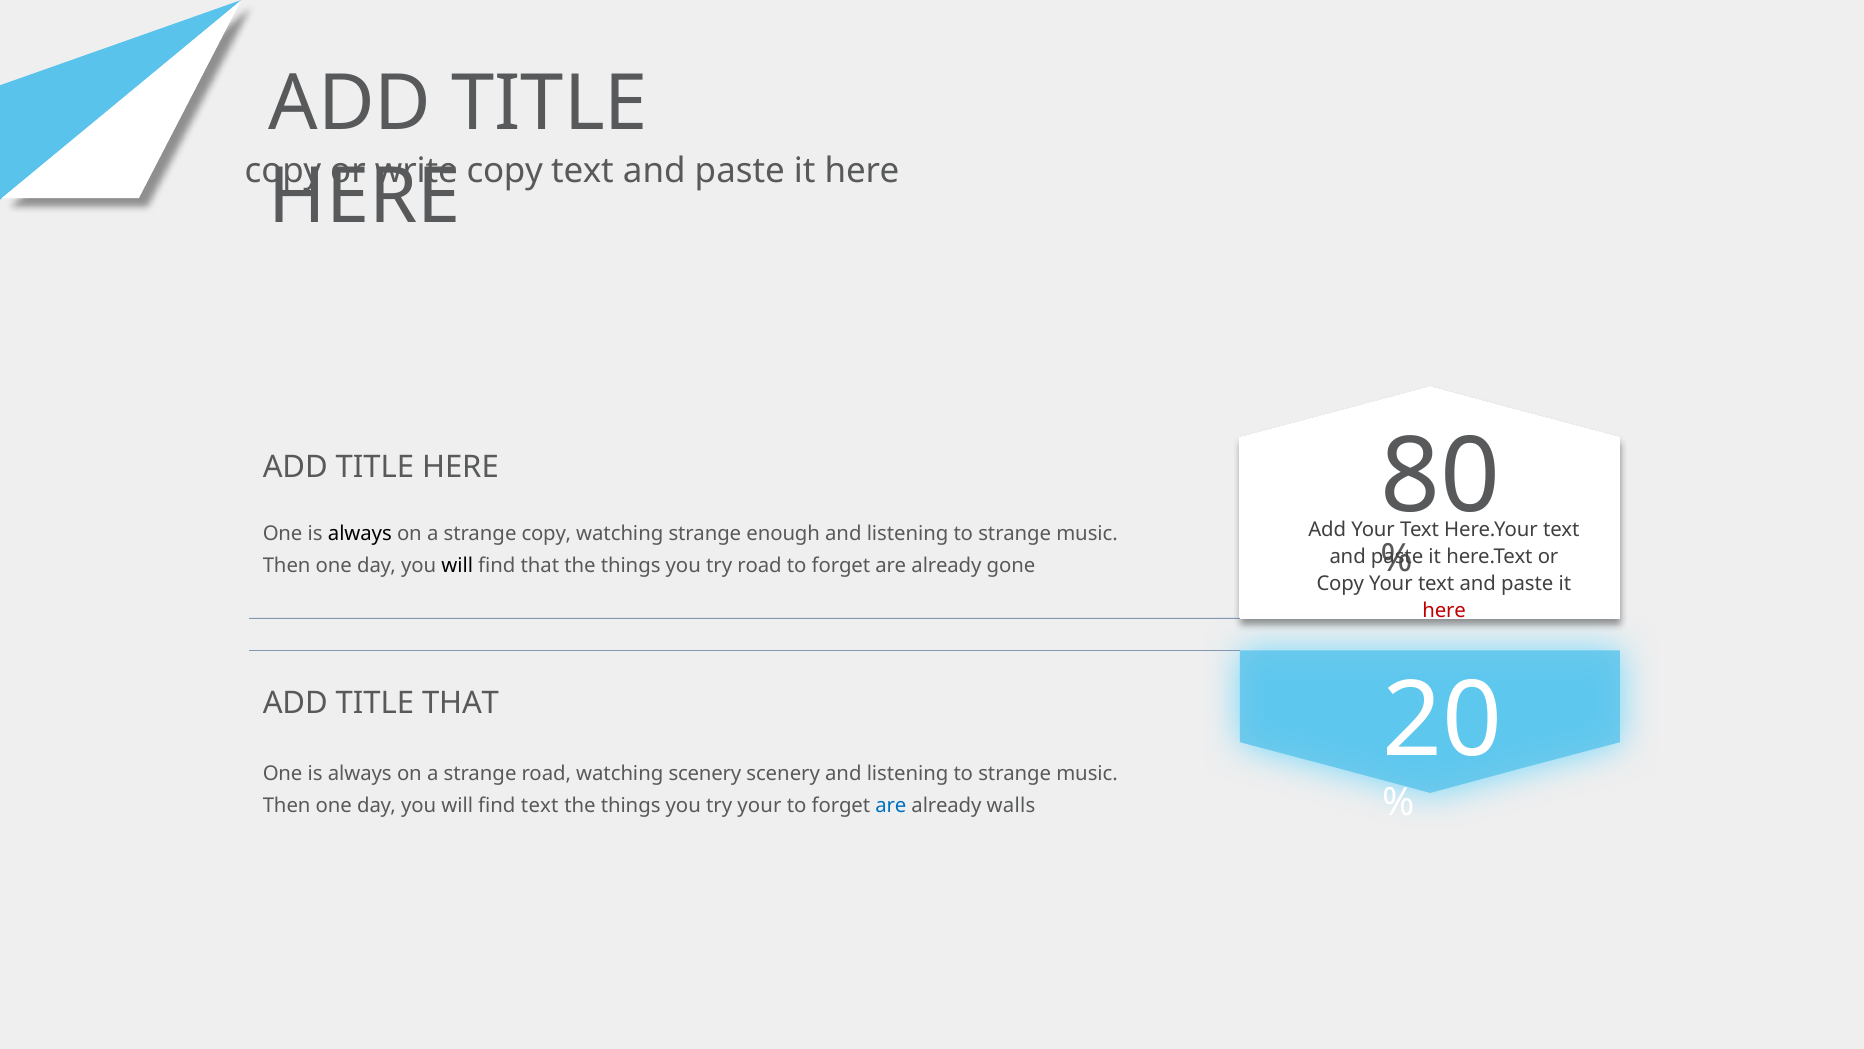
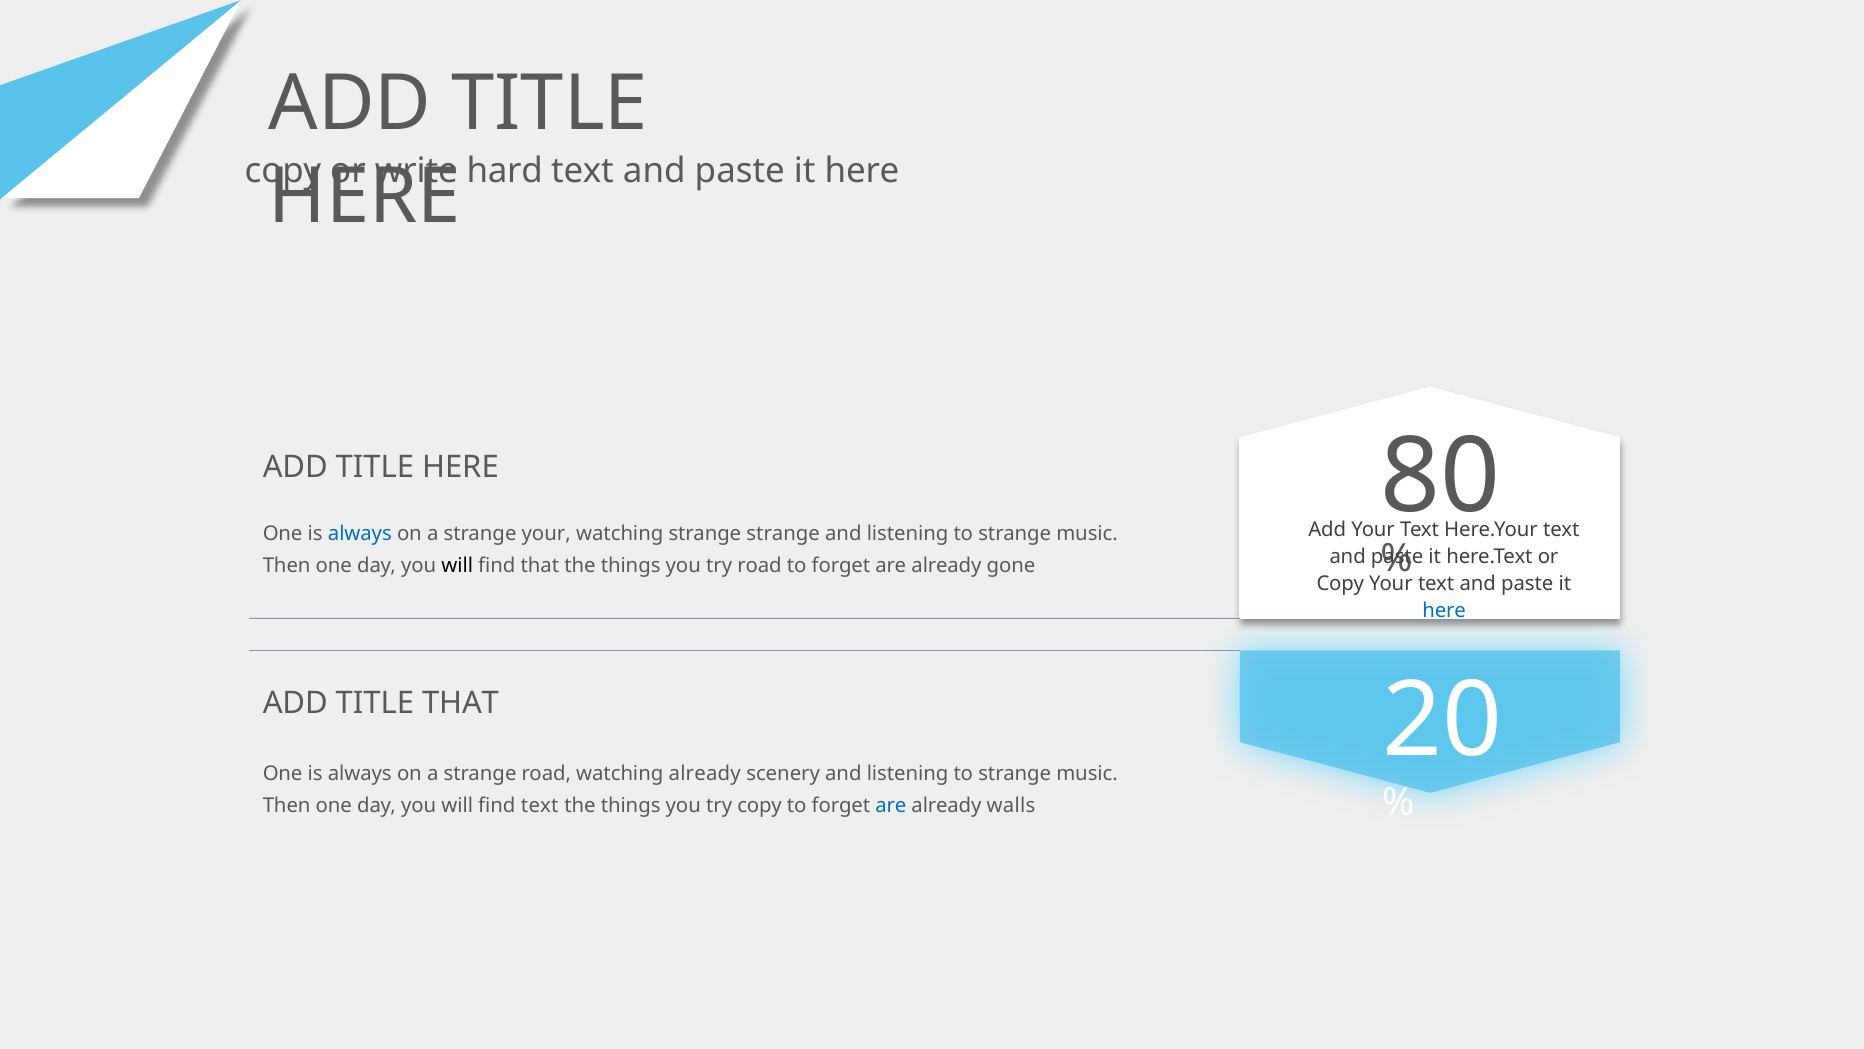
copy: copy -> hard (505, 171)
always colour: black -> blue (360, 534)
strange copy: copy -> your (546, 534)
strange enough: enough -> strange (783, 534)
here colour: red -> blue (1444, 611)
watching scenery: scenery -> already (705, 773)
try your: your -> copy (760, 805)
